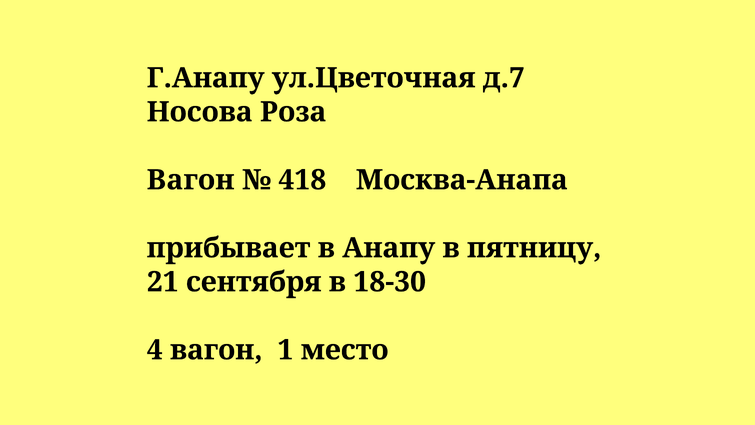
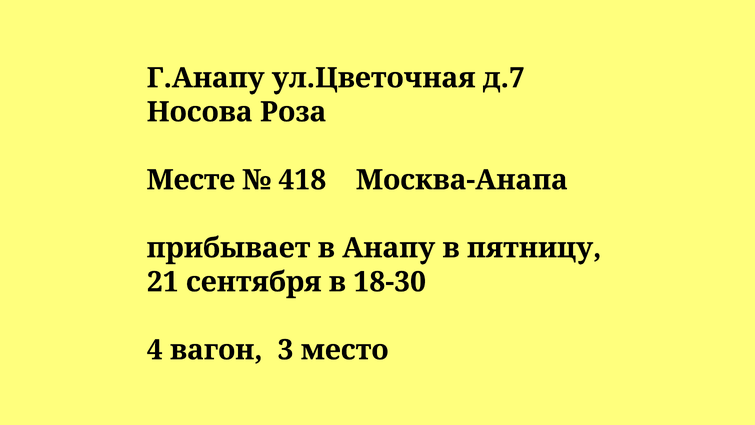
Вагон: Вагон -> Месте (191, 180)
1: 1 -> 3 (285, 350)
